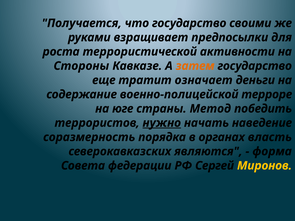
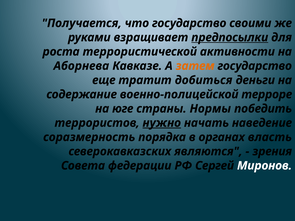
предпосылки underline: none -> present (230, 37)
Стороны: Стороны -> Аборнева (81, 66)
означает: означает -> добиться (204, 80)
Метод: Метод -> Нормы (210, 109)
форма: форма -> зрения (272, 152)
Миронов colour: yellow -> white (265, 166)
